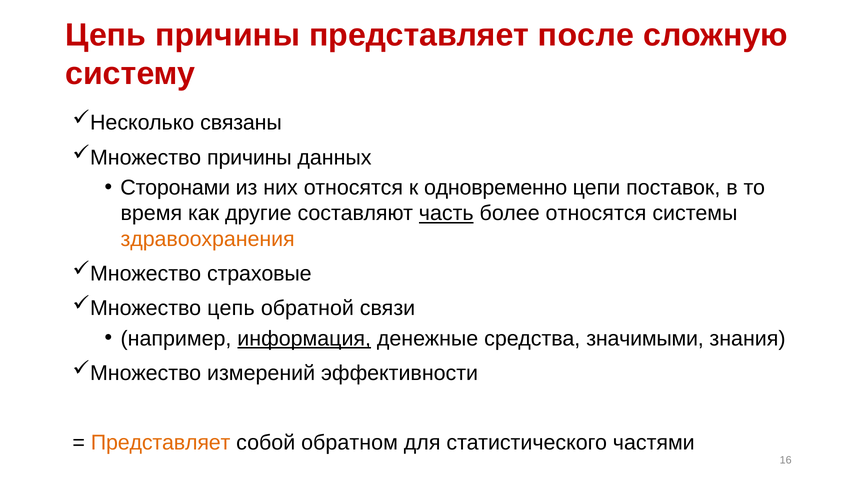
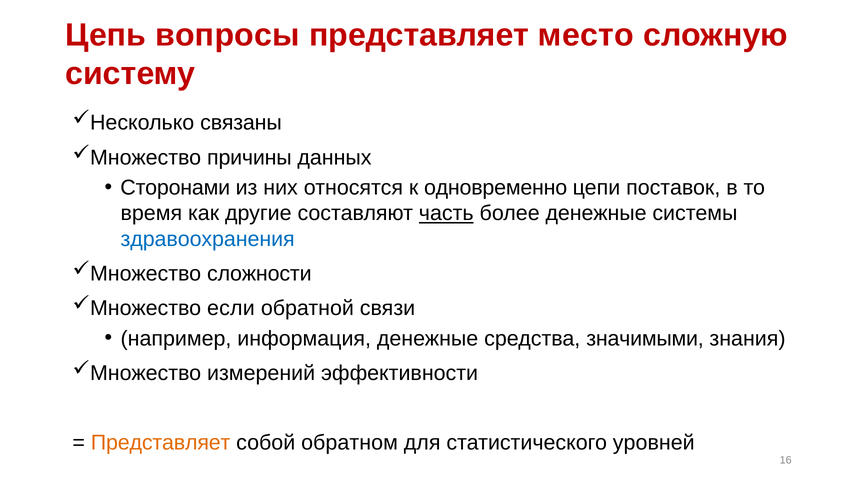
Цепь причины: причины -> вопросы (227, 35)
после: после -> место (586, 35)
более относятся: относятся -> денежные (596, 213)
здравоохранения colour: orange -> blue (208, 239)
страховые: страховые -> сложности (259, 274)
цепь: цепь -> если (231, 308)
информация underline: present -> none (304, 339)
частями: частями -> уровней (654, 443)
